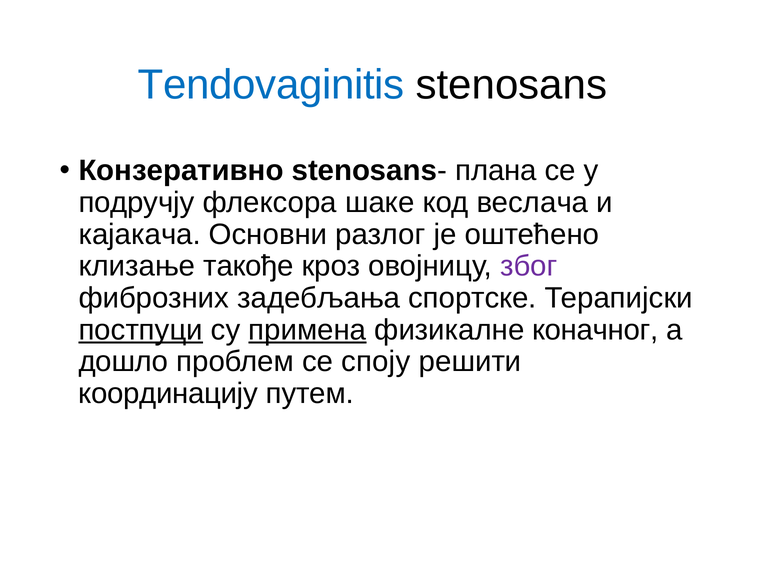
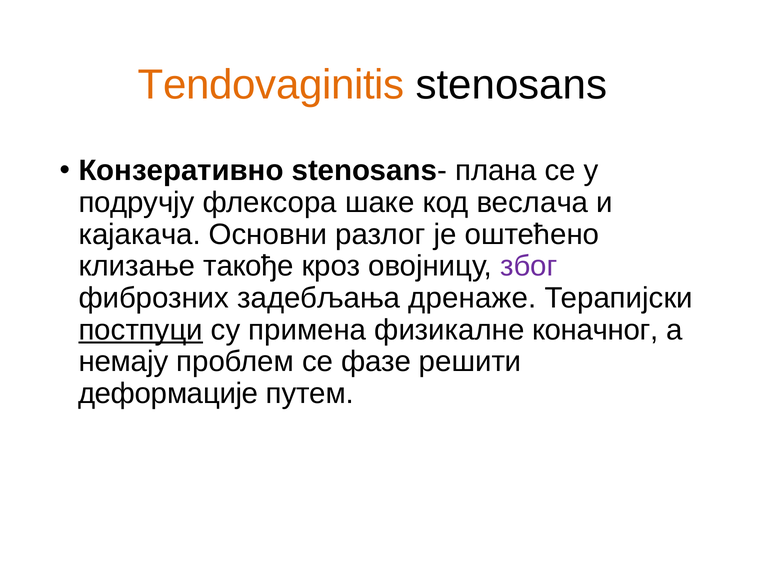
Tendovaginitis colour: blue -> orange (271, 85)
спортске: спортске -> дренаже (472, 298)
примена underline: present -> none (307, 330)
дошло: дошло -> немају (123, 361)
споју: споју -> фазе (376, 361)
координацију: координацију -> деформације (168, 393)
